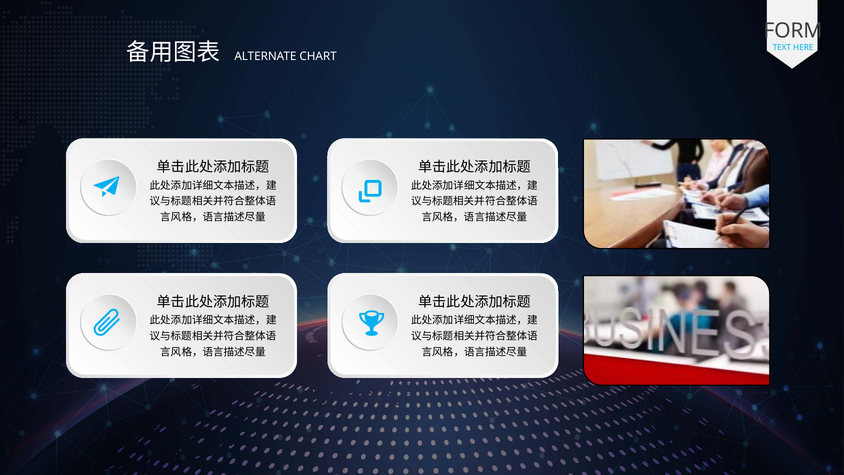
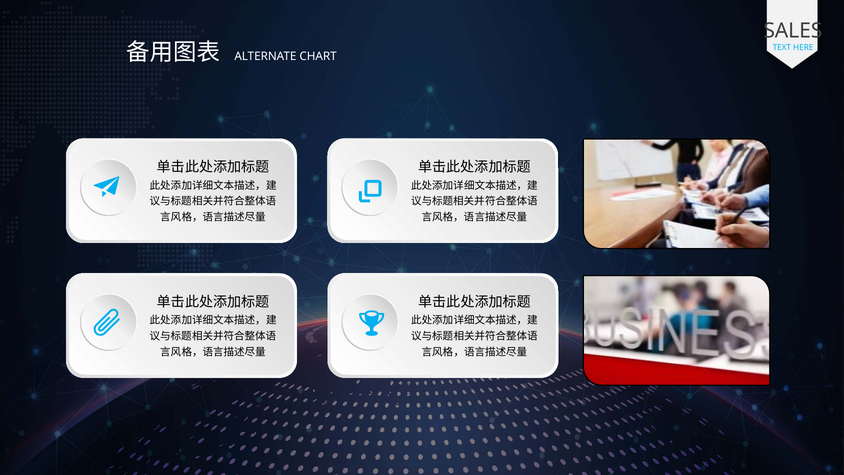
FORM: FORM -> SALES (793, 31)
